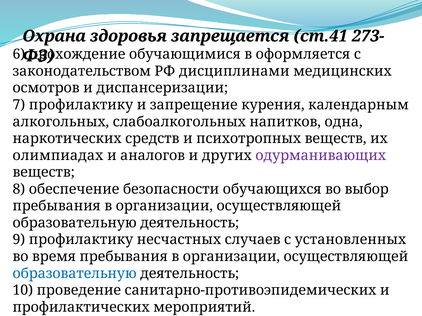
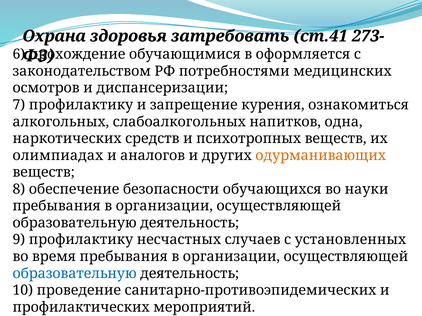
запрещается: запрещается -> затребовать (230, 36)
дисциплинами: дисциплинами -> потребностями (234, 71)
календарным: календарным -> ознакомиться (358, 105)
одурманивающих colour: purple -> orange (321, 156)
выбор: выбор -> науки (367, 189)
